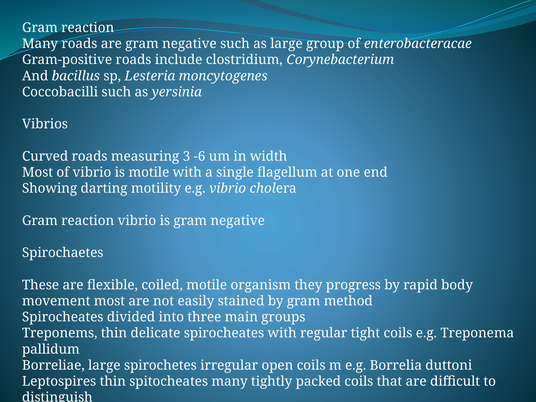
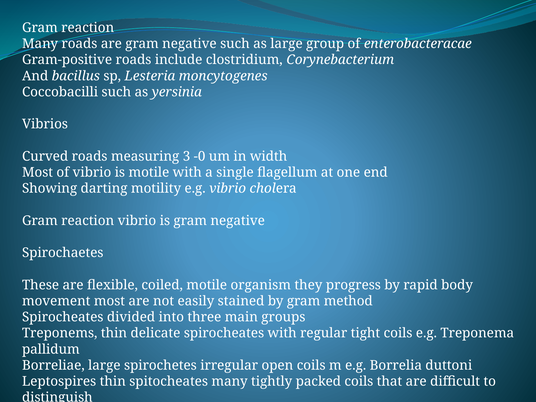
-6: -6 -> -0 (200, 156)
